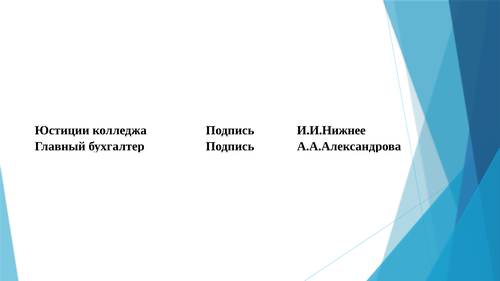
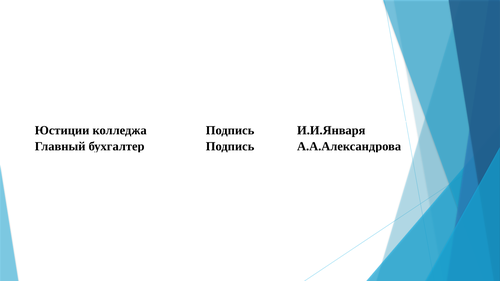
И.И.Нижнее: И.И.Нижнее -> И.И.Января (331, 131)
